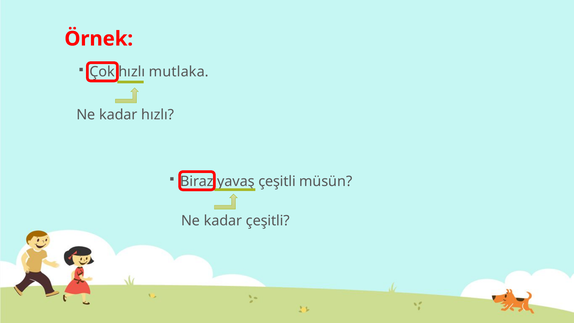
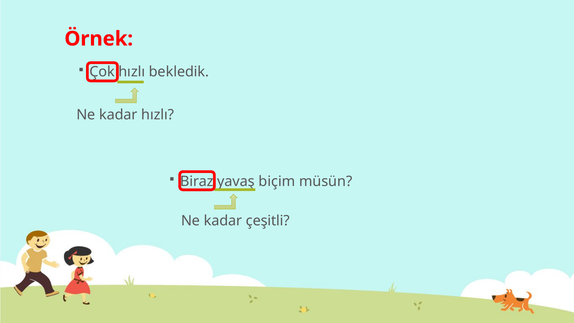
mutlaka: mutlaka -> bekledik (179, 72)
çeşitli: çeşitli -> biçim (277, 181)
